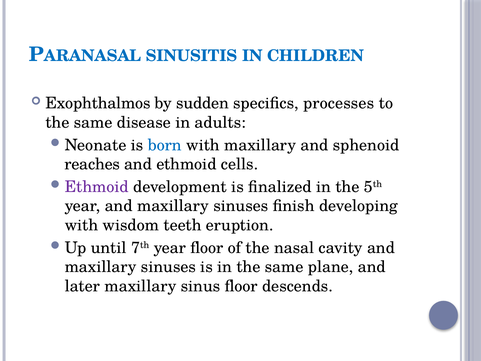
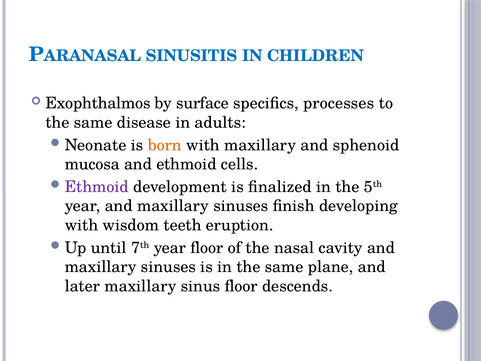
sudden: sudden -> surface (203, 103)
born colour: blue -> orange (165, 145)
reaches: reaches -> mucosa (92, 164)
